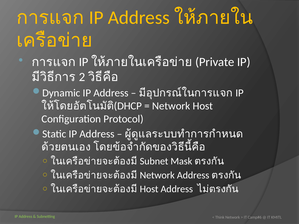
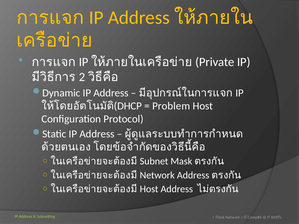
Network: Network -> Problem (171, 106)
